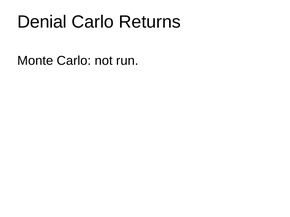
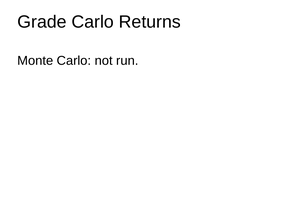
Denial: Denial -> Grade (42, 22)
